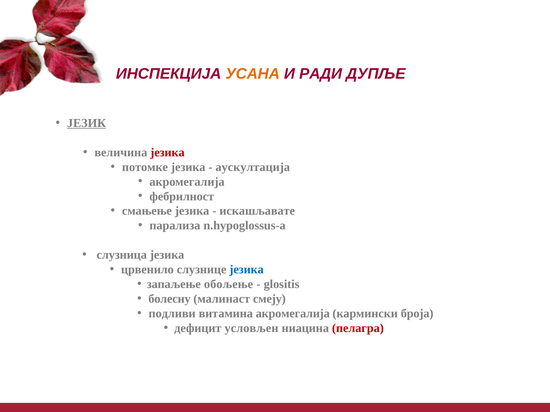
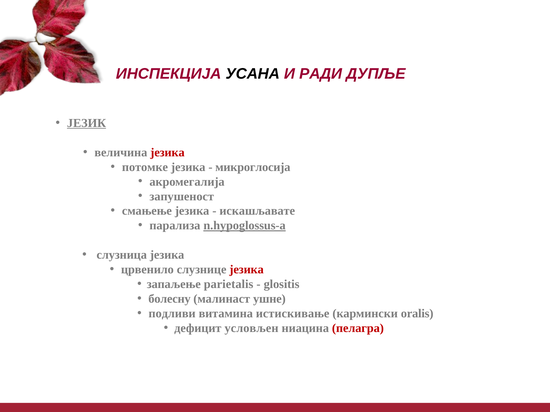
УСАНА colour: orange -> black (253, 74)
аускултација: аускултација -> микроглосија (253, 167)
фебрилност: фебрилност -> запушеност (182, 197)
n.hypoglossus-a underline: none -> present (245, 226)
језика colour: blue -> red (247, 270)
обољење: обољење -> parietalis (229, 285)
смеју: смеју -> ушне (269, 299)
витамина акромегалија: акромегалија -> истискивање (293, 314)
броја: броја -> oralis (417, 314)
